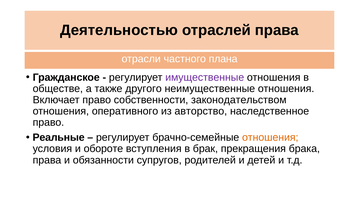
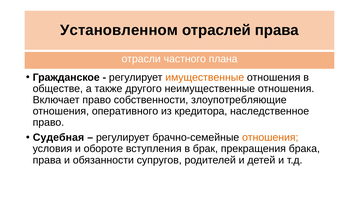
Деятельностью: Деятельностью -> Установленном (119, 30)
имущественные colour: purple -> orange (205, 77)
законодательством: законодательством -> злоупотребляющие (239, 100)
авторство: авторство -> кредитора (201, 111)
Реальные: Реальные -> Судебная (58, 137)
